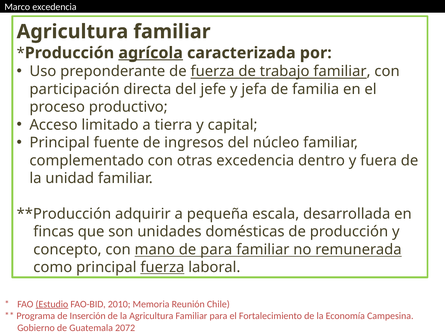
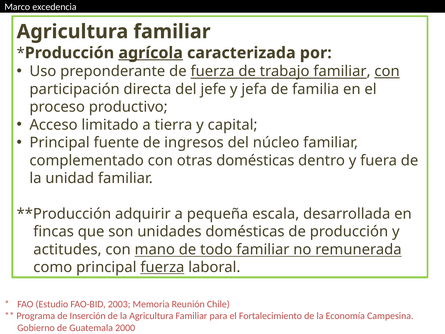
con underline: none -> present (387, 71)
otras excedencia: excedencia -> domésticas (255, 160)
concepto: concepto -> actitudes (67, 249)
de para: para -> todo (216, 249)
Estudio underline: present -> none (52, 304)
2010: 2010 -> 2003 (119, 304)
2072: 2072 -> 2000 (125, 328)
